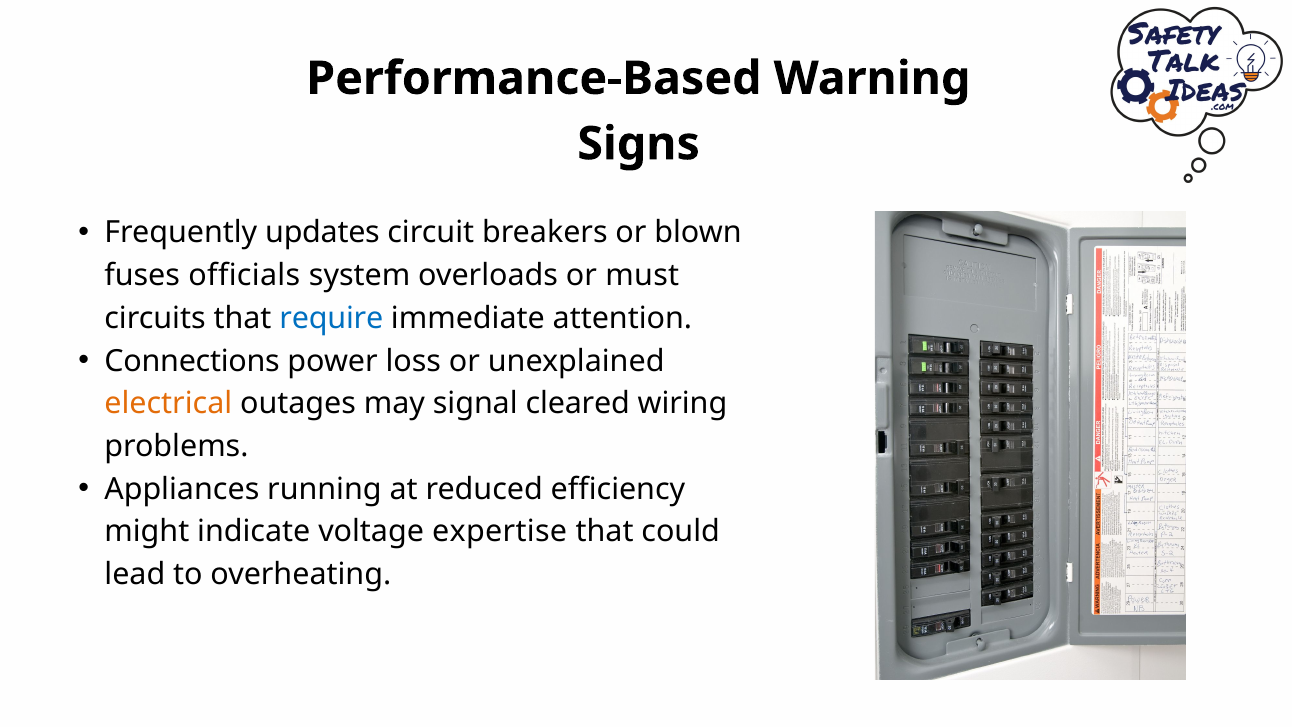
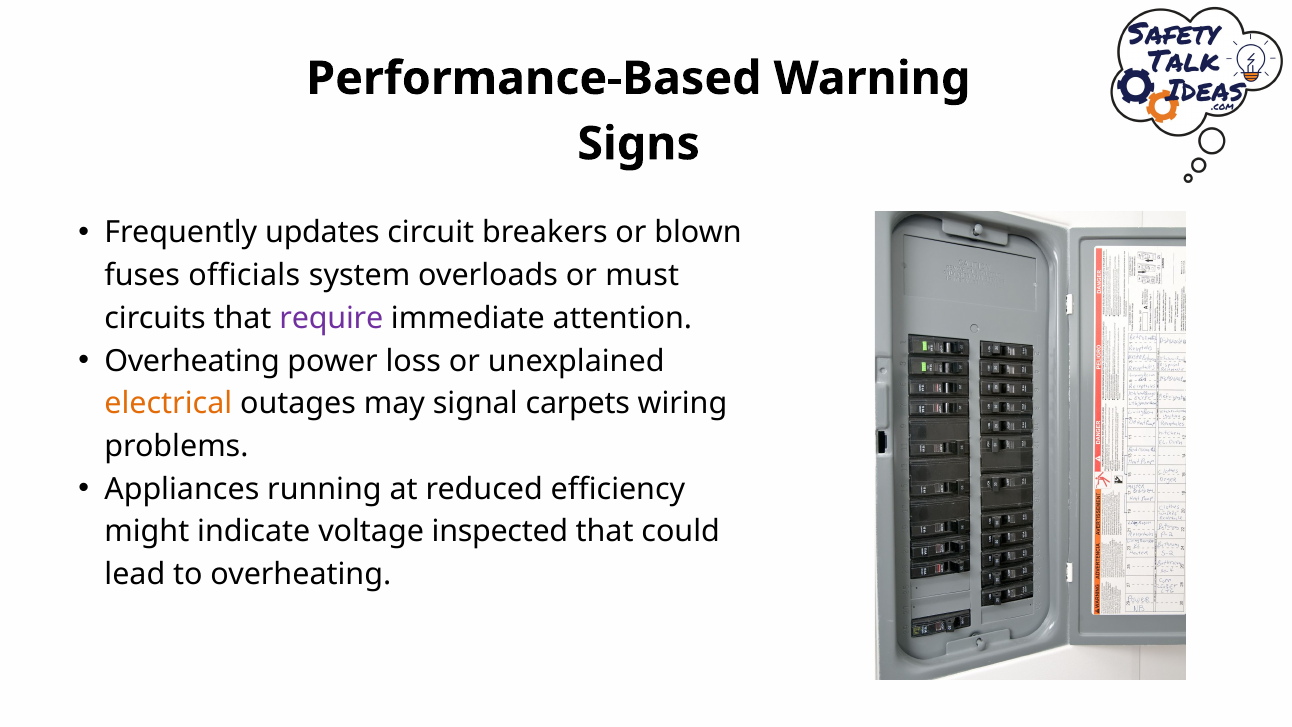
require colour: blue -> purple (331, 318)
Connections: Connections -> Overheating (192, 361)
cleared: cleared -> carpets (578, 404)
expertise: expertise -> inspected (500, 532)
